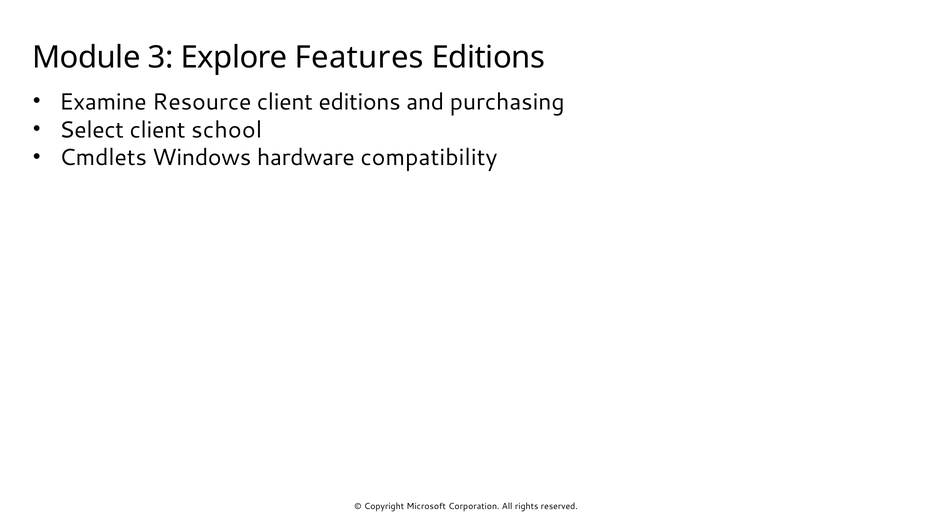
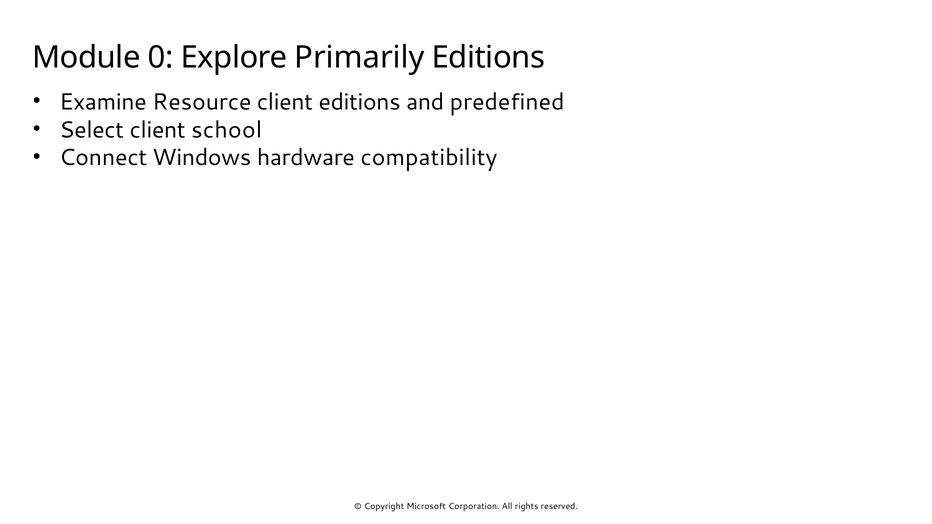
3: 3 -> 0 (161, 57)
Features: Features -> Primarily (359, 57)
purchasing: purchasing -> predefined (507, 102)
Cmdlets: Cmdlets -> Connect (103, 158)
